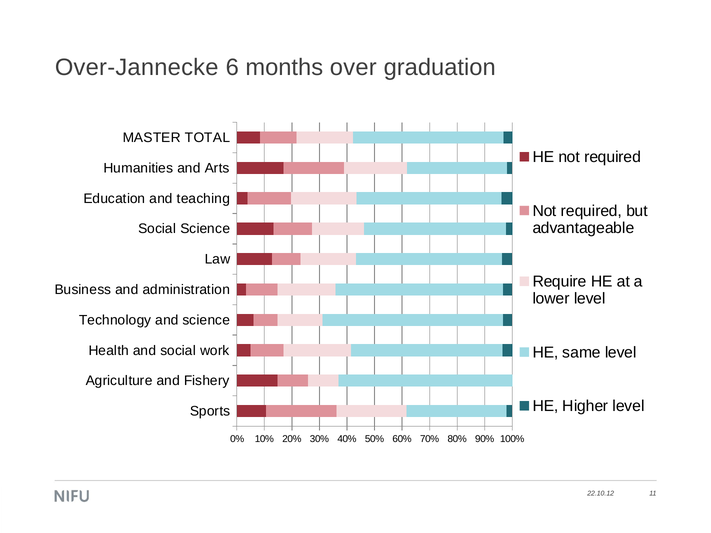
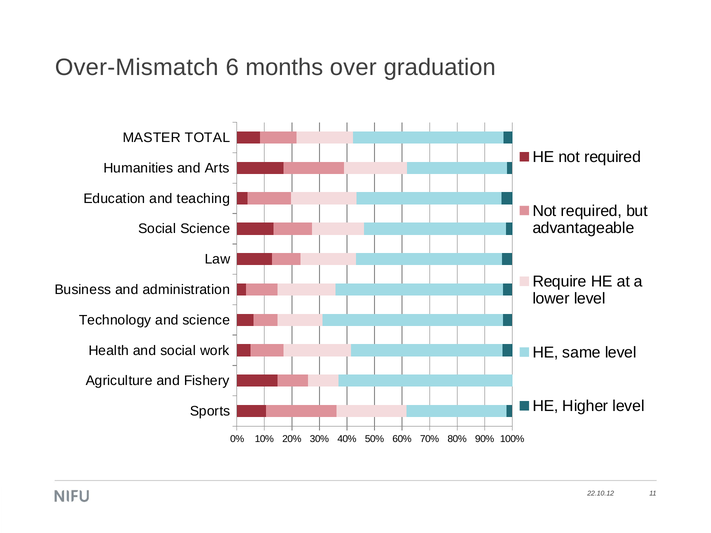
Over-Jannecke: Over-Jannecke -> Over-Mismatch (137, 68)
